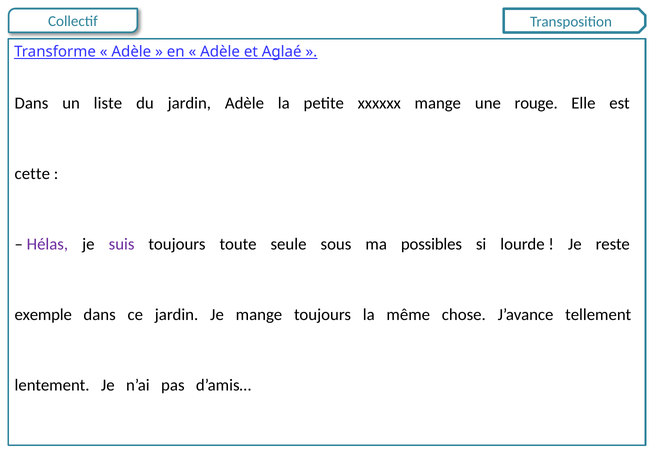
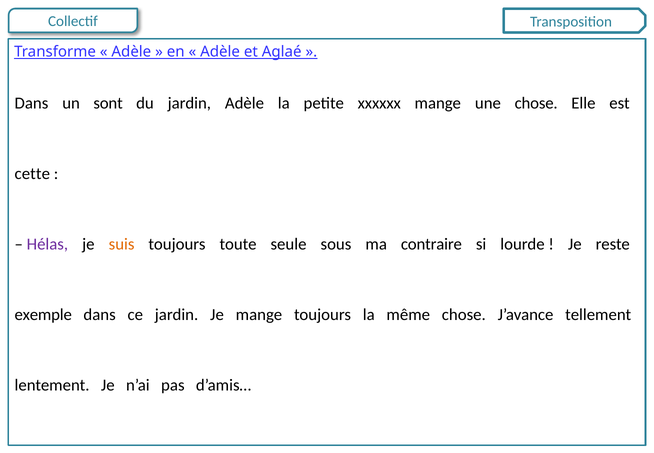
liste: liste -> sont (108, 103)
une rouge: rouge -> chose (536, 103)
suis colour: purple -> orange (122, 244)
possibles: possibles -> contraire (431, 244)
